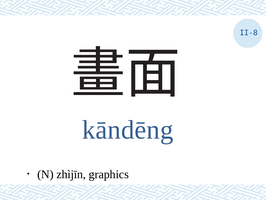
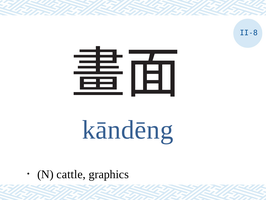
zhìjīn: zhìjīn -> cattle (71, 174)
